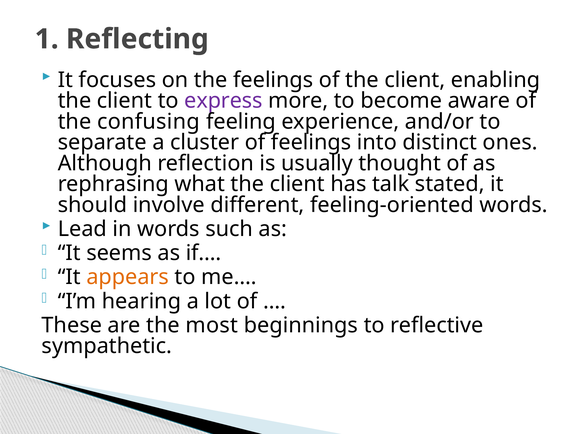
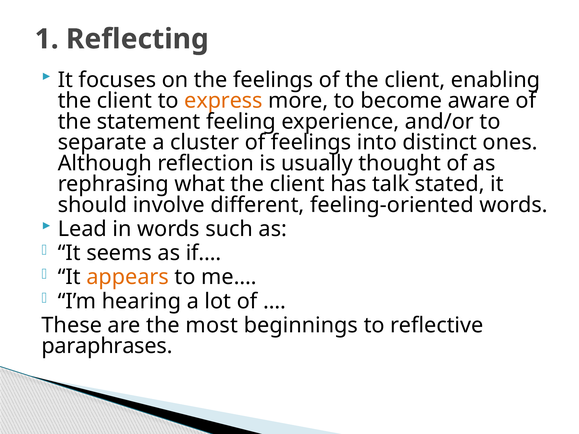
express colour: purple -> orange (223, 101)
confusing: confusing -> statement (149, 122)
sympathetic: sympathetic -> paraphrases (107, 346)
